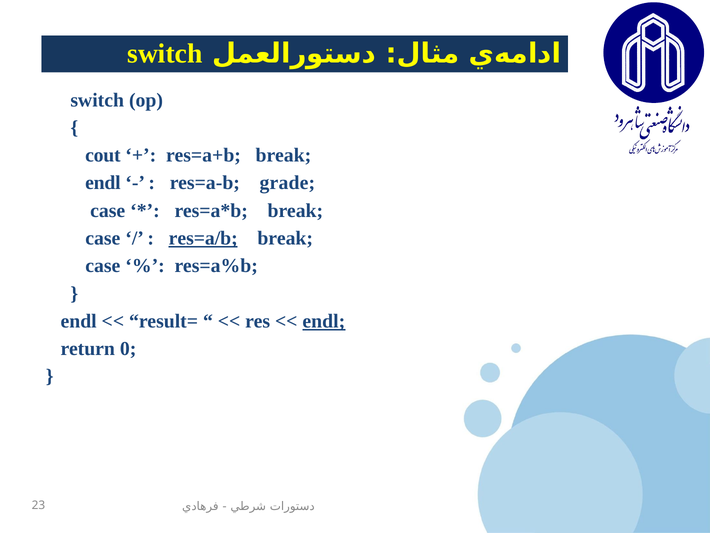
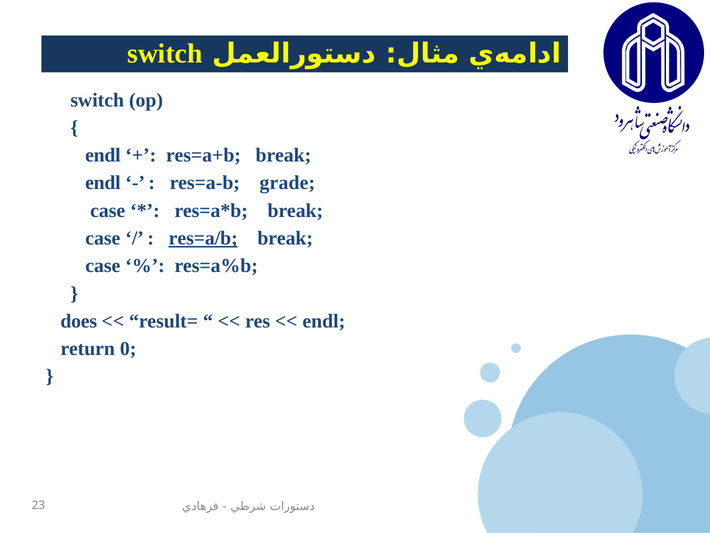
cout: cout -> endl (103, 155)
endl: endl -> does (79, 321)
endl underline: present -> none (324, 321)
